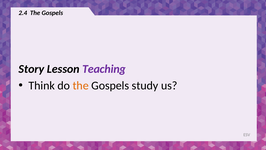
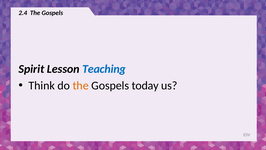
Story: Story -> Spirit (31, 69)
Teaching colour: purple -> blue (104, 69)
study: study -> today (145, 86)
